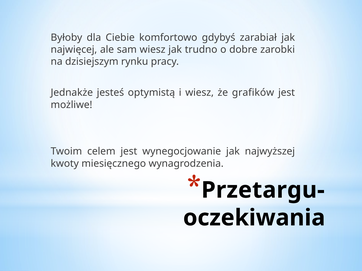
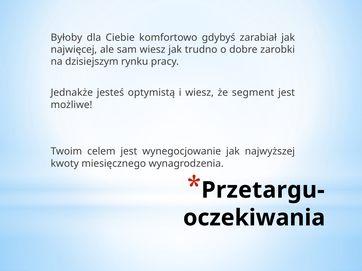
grafików: grafików -> segment (253, 93)
